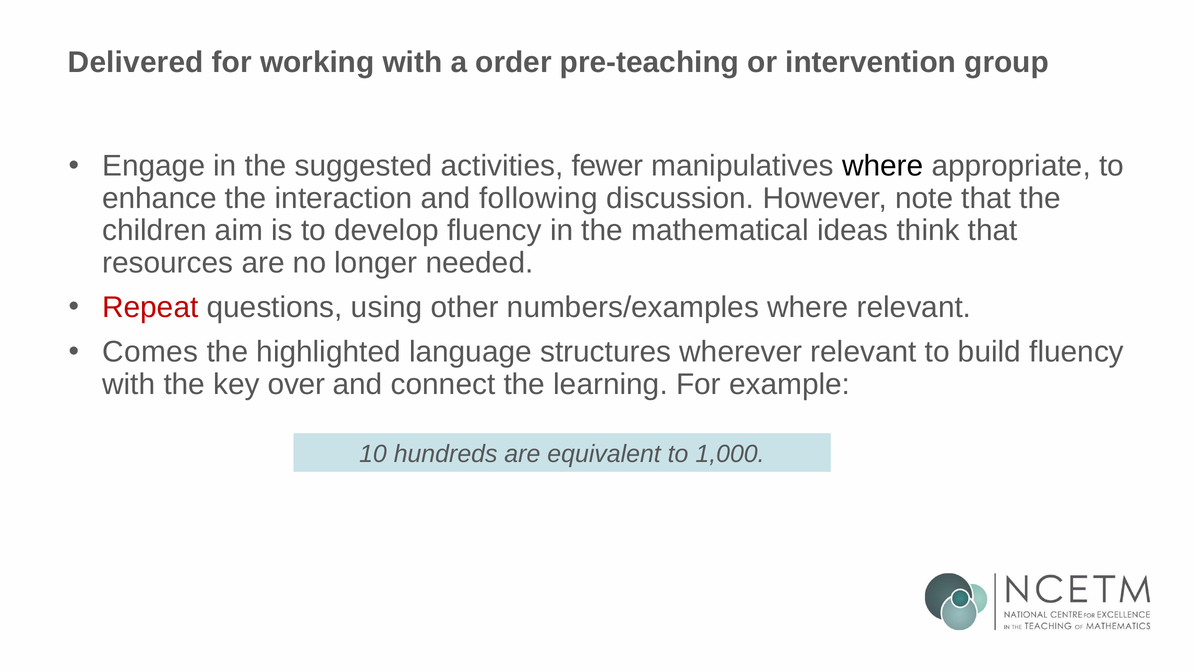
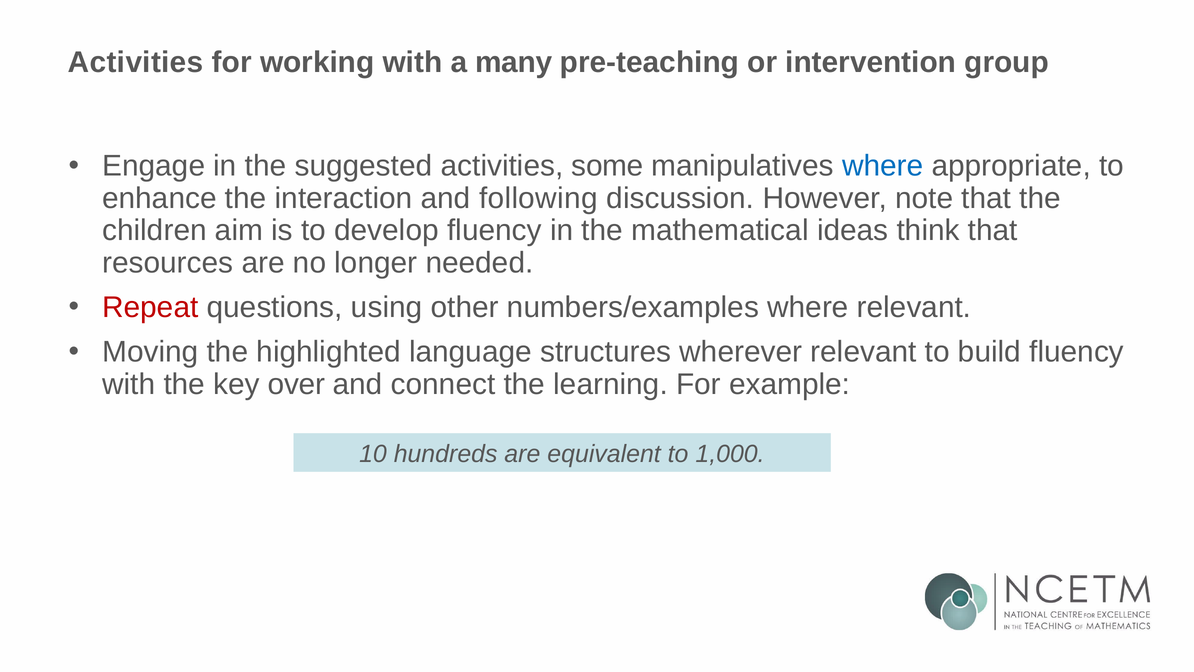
Delivered: Delivered -> Activities (136, 63)
order: order -> many (514, 63)
fewer: fewer -> some (608, 166)
where colour: black -> blue (883, 166)
Comes: Comes -> Moving (150, 352)
